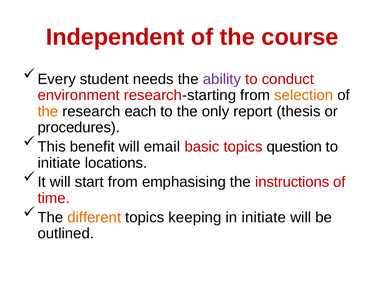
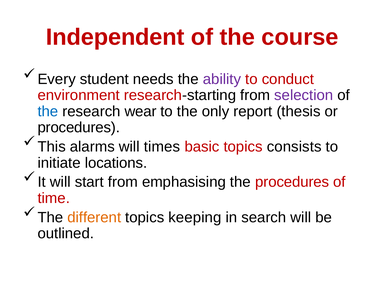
selection colour: orange -> purple (304, 96)
the colour: orange -> blue (48, 112)
each: each -> wear (141, 112)
benefit: benefit -> alarms (92, 147)
email: email -> times (162, 147)
question: question -> consists (294, 147)
the instructions: instructions -> procedures (292, 183)
in initiate: initiate -> search (264, 218)
